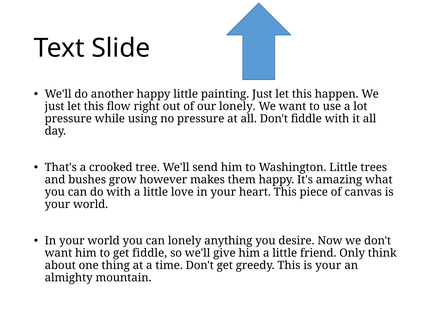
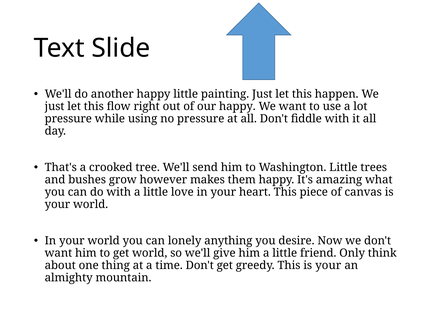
our lonely: lonely -> happy (237, 107)
get fiddle: fiddle -> world (150, 253)
